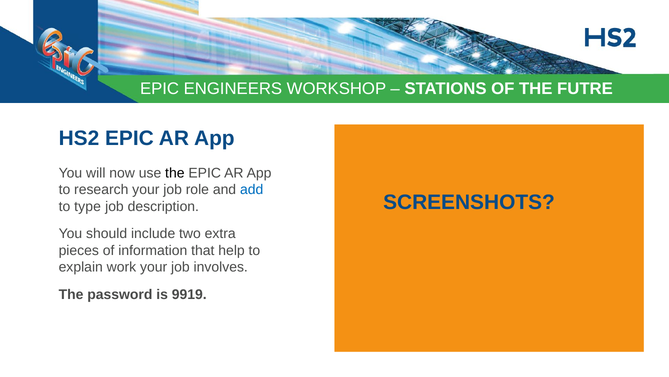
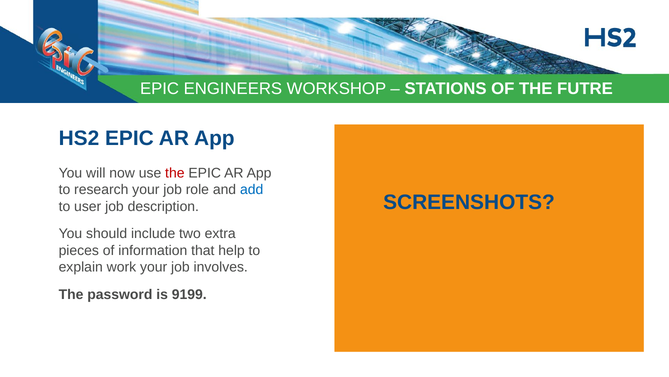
the colour: black -> red (175, 173)
type: type -> user (88, 206)
9919: 9919 -> 9199 (189, 294)
